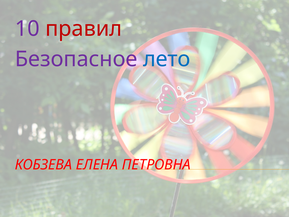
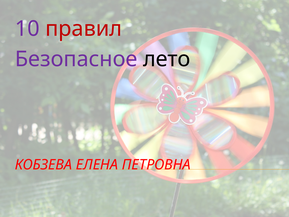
лето colour: blue -> black (167, 59)
